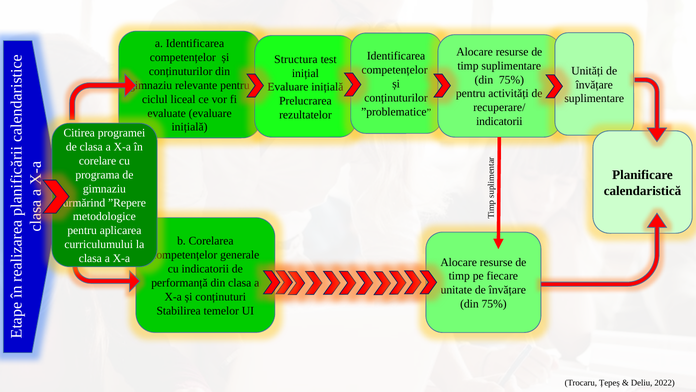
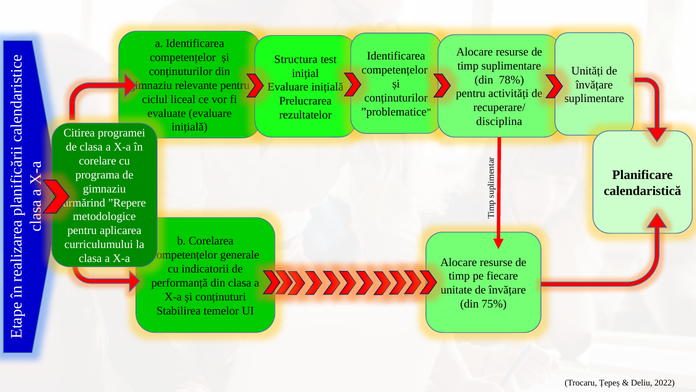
75%: 75% -> 78% (511, 80)
indicatorii: indicatorii -> disciplina (499, 121)
